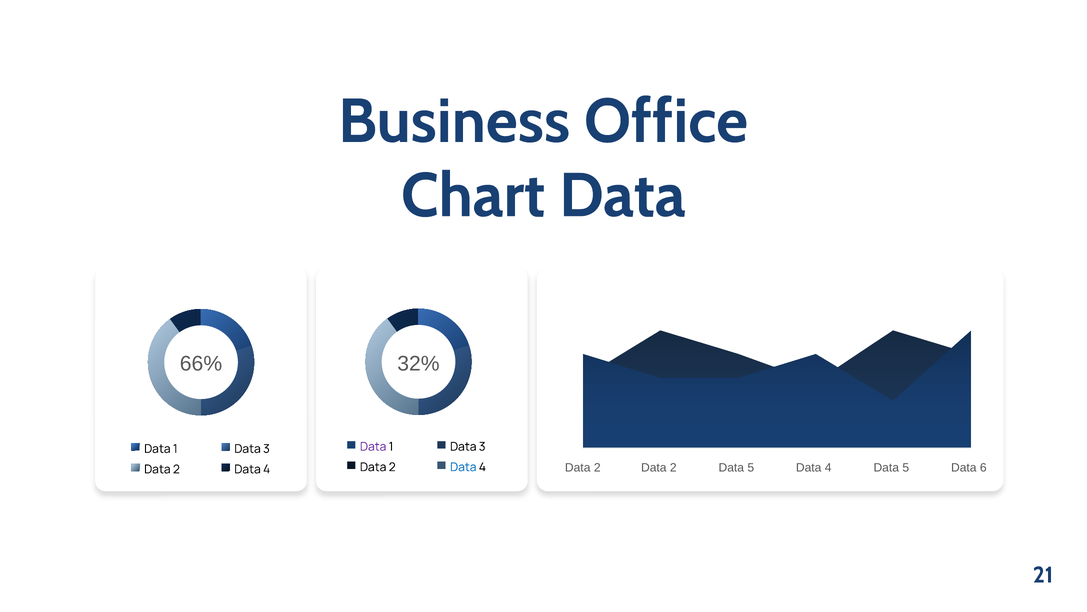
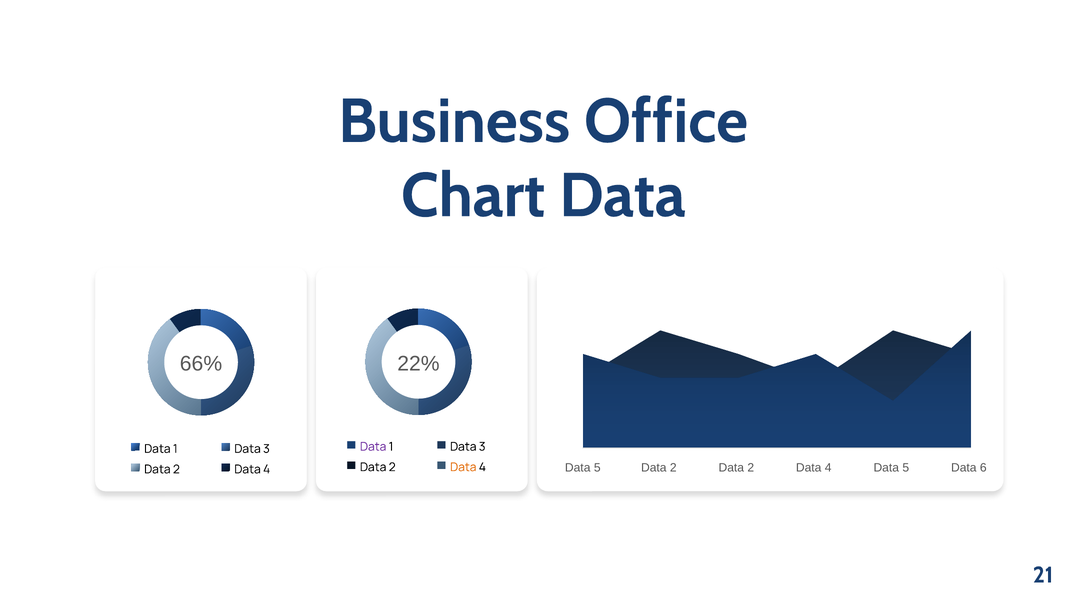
32%: 32% -> 22% (418, 363)
Data colour: blue -> orange (463, 467)
2: 2 -> 5 (597, 467)
2 Data 5: 5 -> 2 (751, 467)
